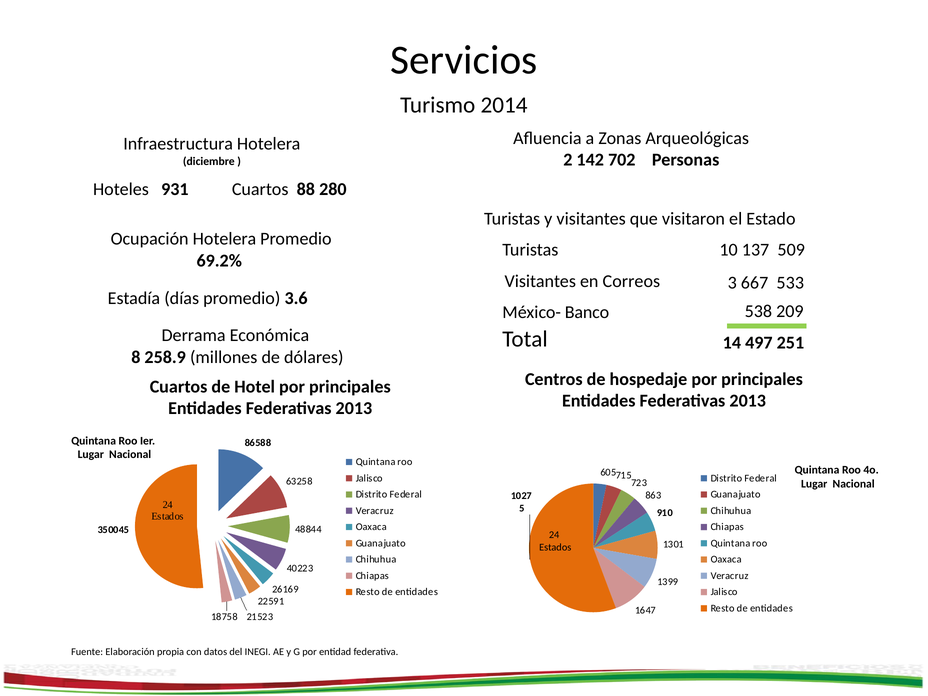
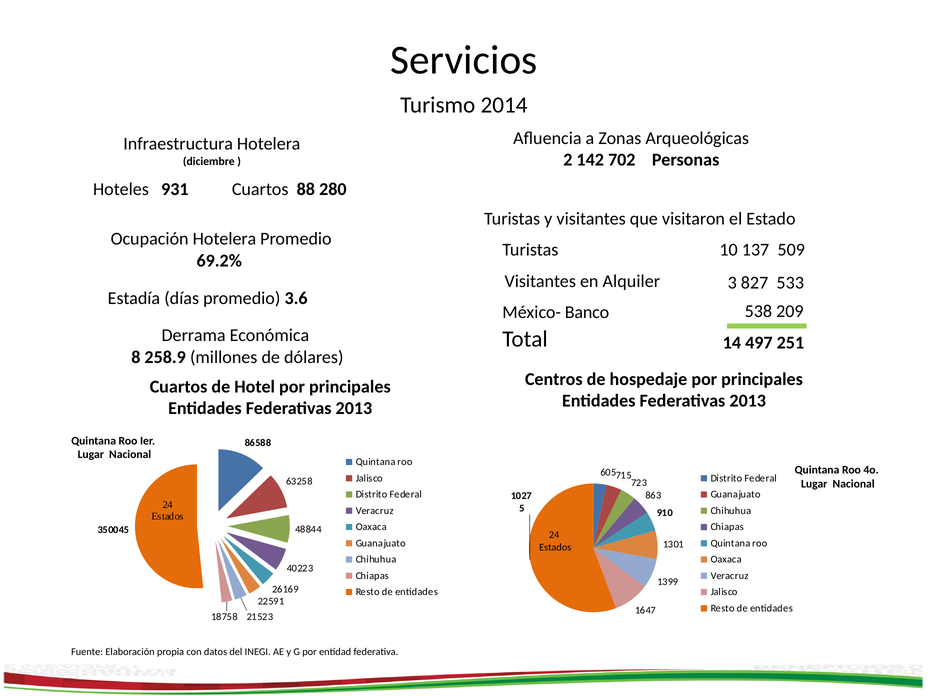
Correos: Correos -> Alquiler (631, 281)
667: 667 -> 827 (755, 283)
